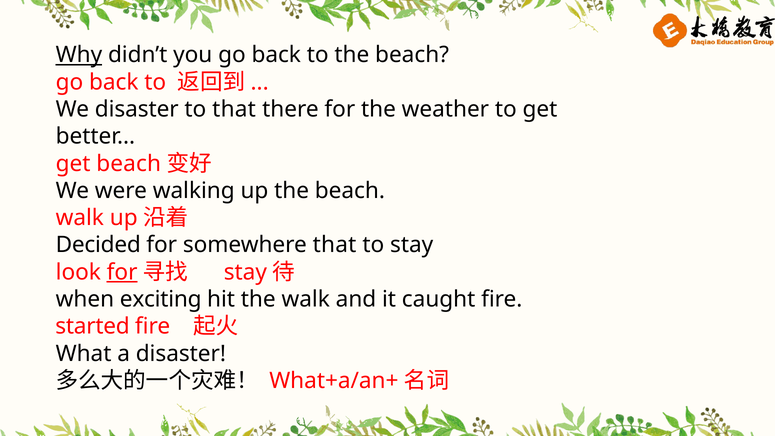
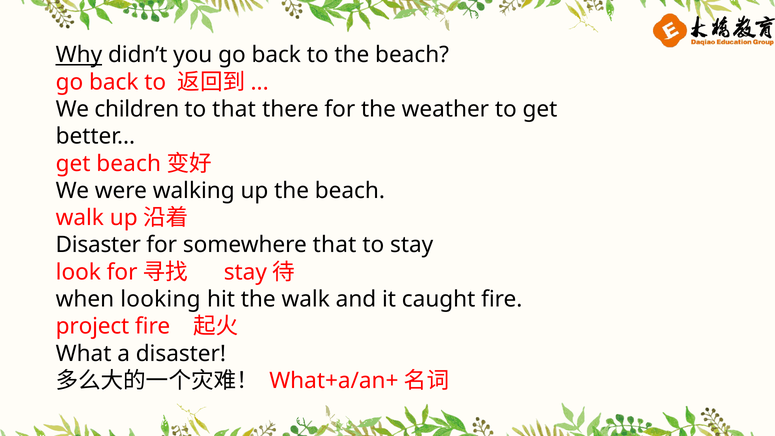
We disaster: disaster -> children (137, 109)
Decided: Decided -> Disaster (98, 245)
for underline: present -> none (122, 272)
exciting: exciting -> looking (160, 299)
started: started -> project (92, 326)
